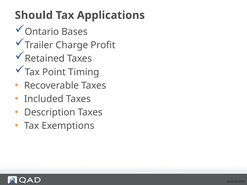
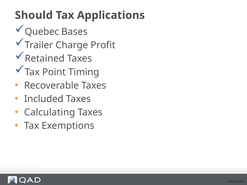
Ontario: Ontario -> Quebec (42, 32)
Description: Description -> Calculating (50, 113)
